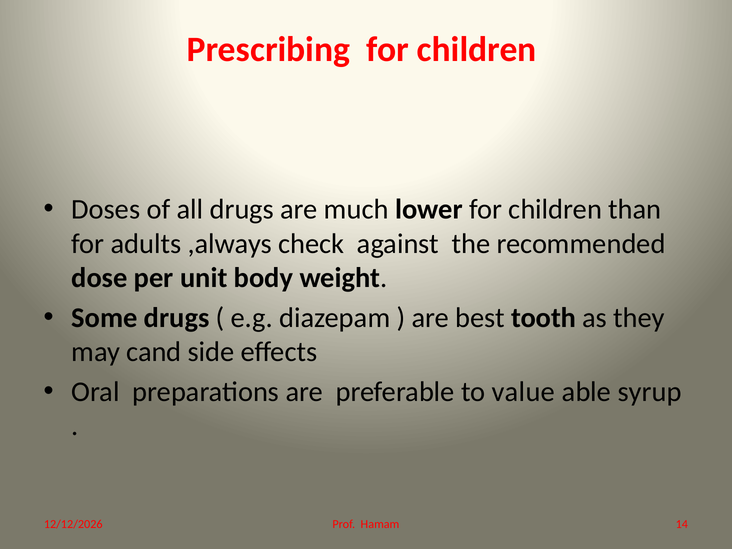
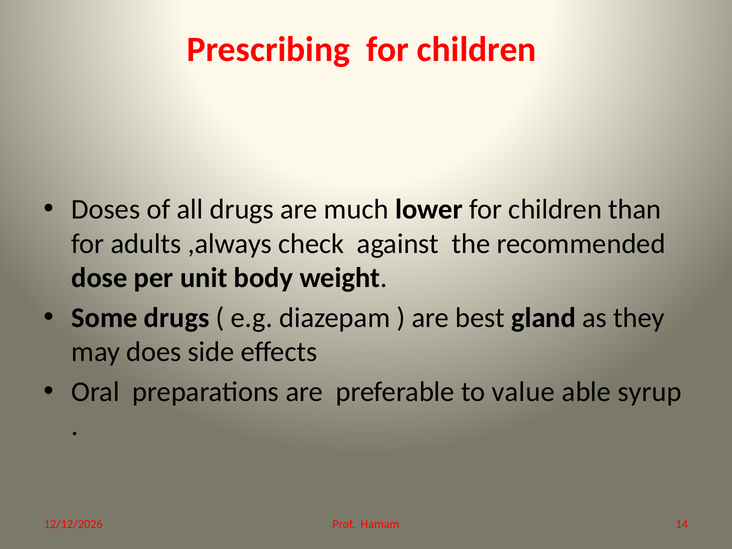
tooth: tooth -> gland (544, 318)
cand: cand -> does (154, 352)
